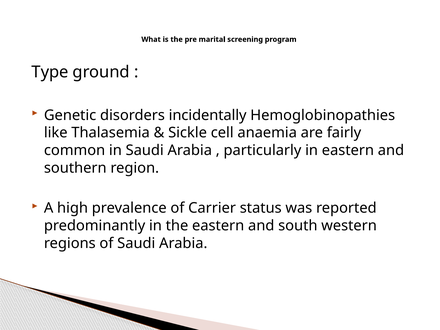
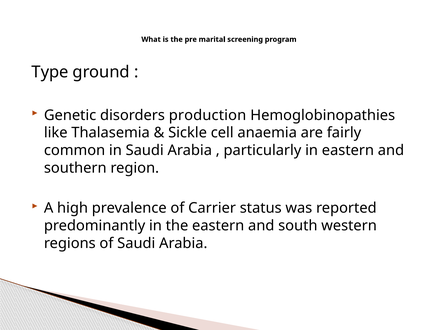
incidentally: incidentally -> production (208, 115)
